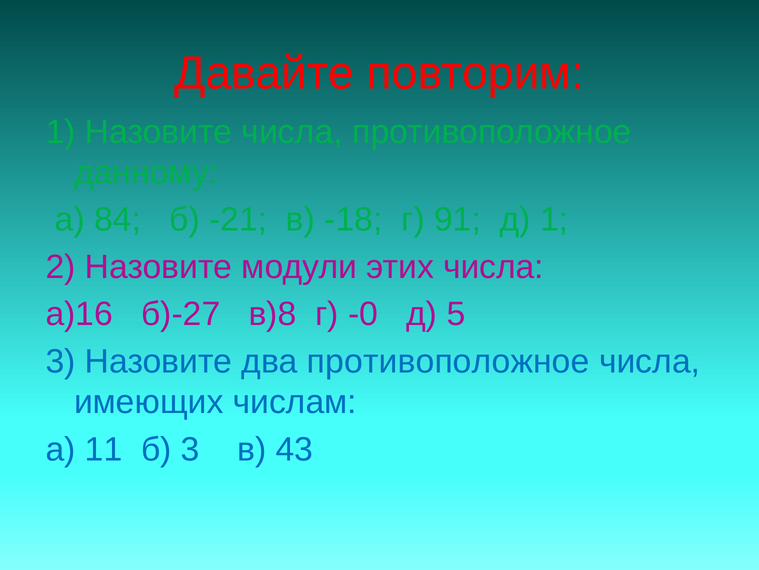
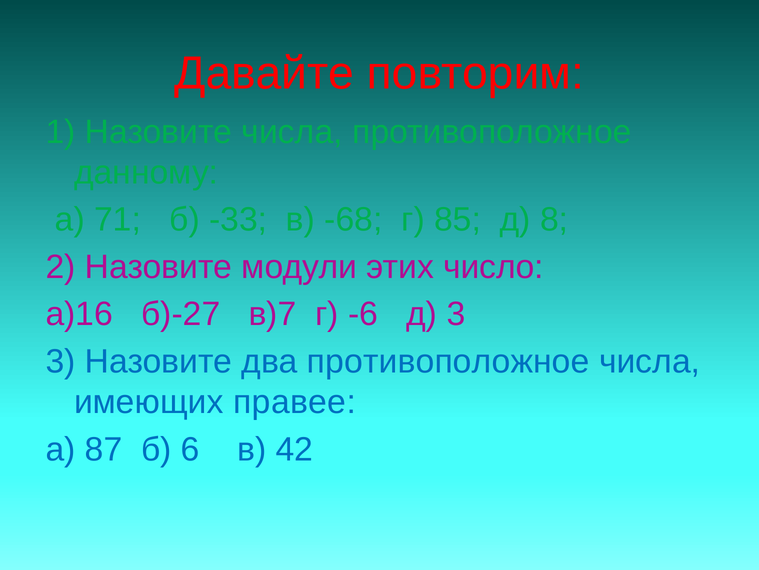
84: 84 -> 71 (118, 219)
-21: -21 -> -33 (238, 219)
-18: -18 -> -68 (353, 219)
91: 91 -> 85 (458, 219)
д 1: 1 -> 8 (554, 219)
этих числа: числа -> число (494, 267)
в)8: в)8 -> в)7 (272, 314)
-0: -0 -> -6 (363, 314)
д 5: 5 -> 3 (456, 314)
числам: числам -> правее (295, 402)
11: 11 -> 87 (104, 449)
б 3: 3 -> 6 (190, 449)
43: 43 -> 42 (295, 449)
